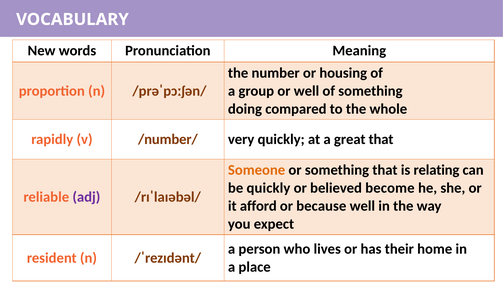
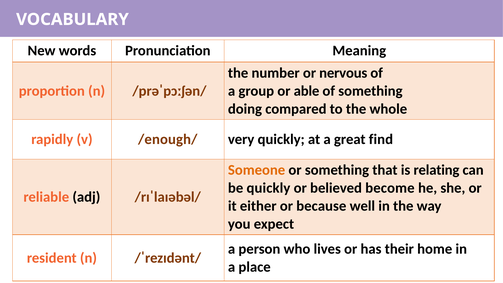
housing: housing -> nervous (343, 73)
or well: well -> able (307, 91)
/number/: /number/ -> /enough/ (168, 139)
great that: that -> find (381, 139)
adj colour: purple -> black (86, 197)
afford: afford -> either (258, 206)
